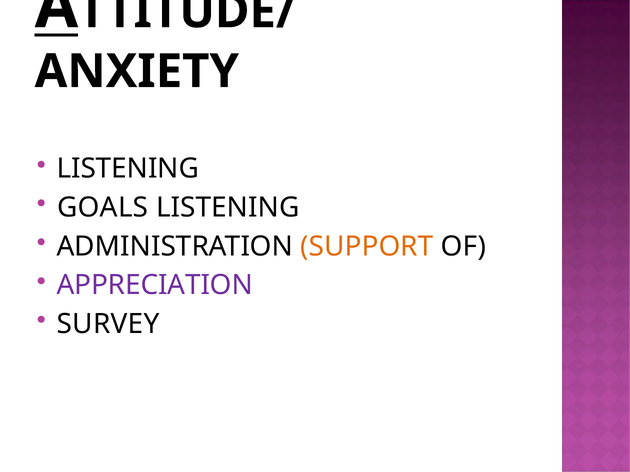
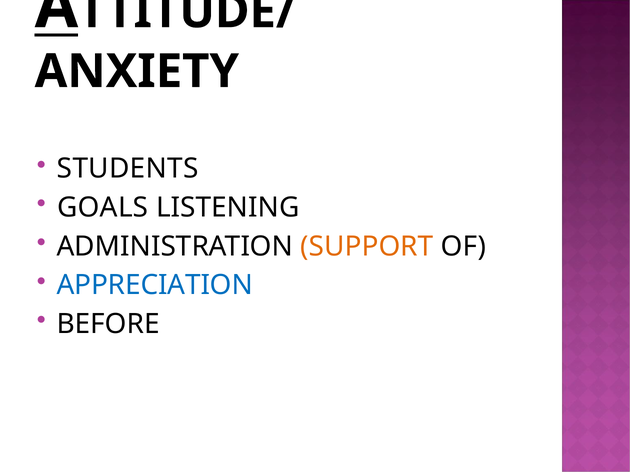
LISTENING: LISTENING -> STUDENTS (128, 169)
APPRECIATION colour: purple -> blue (155, 286)
SURVEY: SURVEY -> BEFORE (108, 324)
